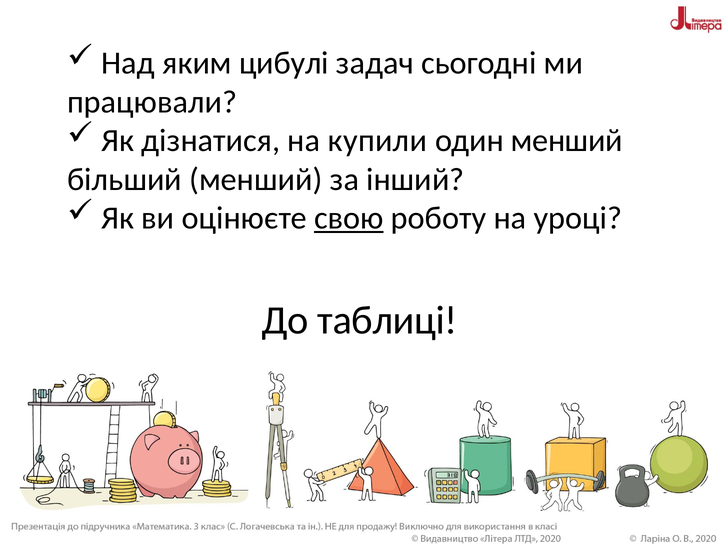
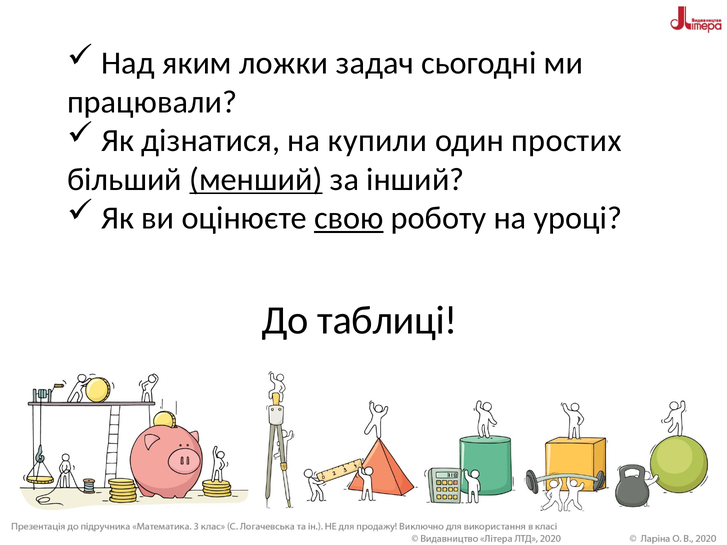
цибулі: цибулі -> ложки (284, 63)
один менший: менший -> простих (566, 141)
менший underline: none -> present (256, 179)
